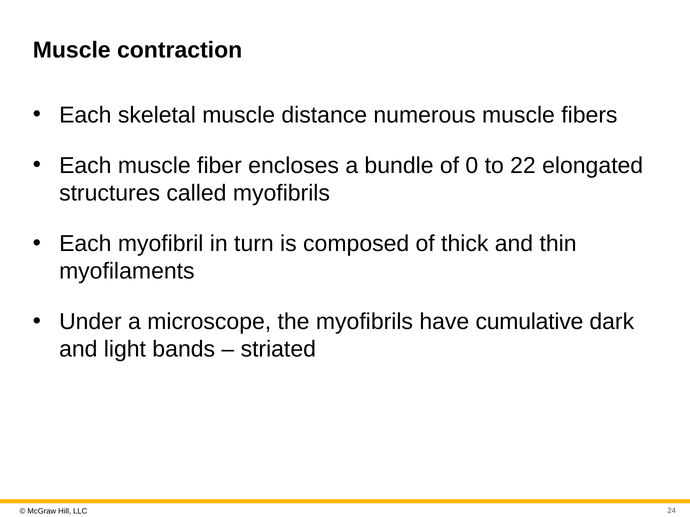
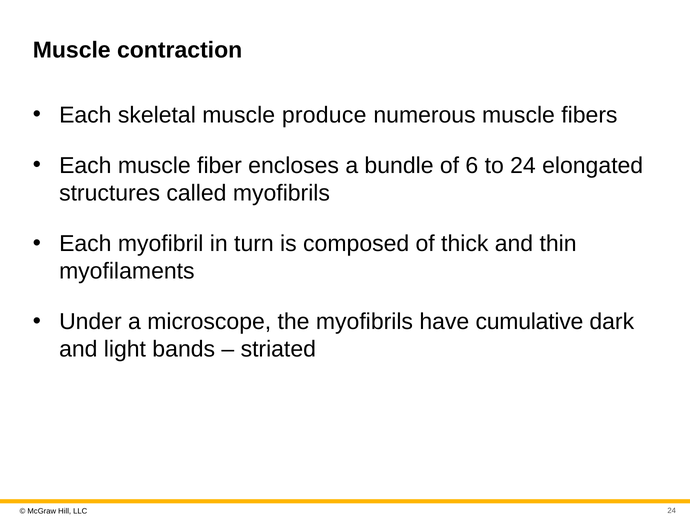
distance: distance -> produce (324, 115)
0: 0 -> 6 (472, 166)
to 22: 22 -> 24 (523, 166)
